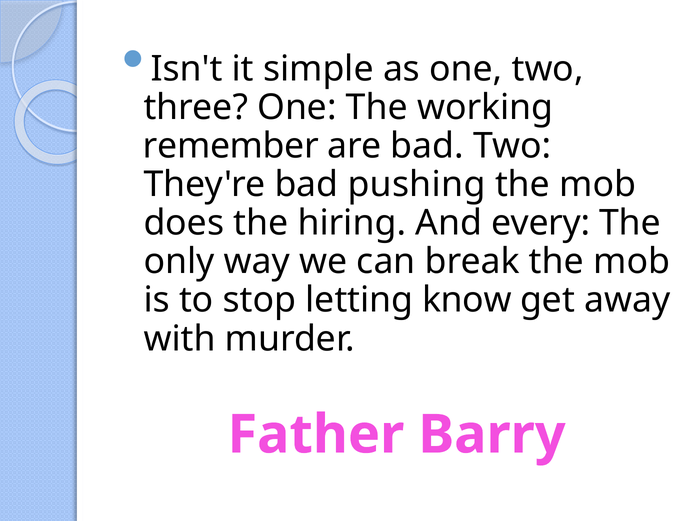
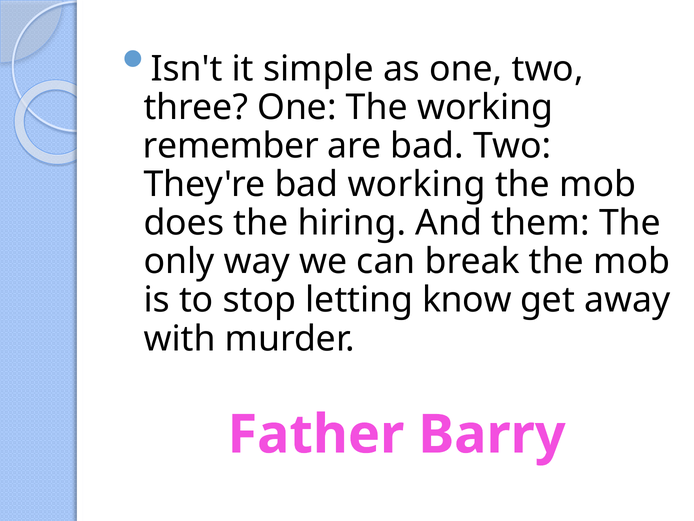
bad pushing: pushing -> working (417, 184)
every: every -> them (540, 223)
